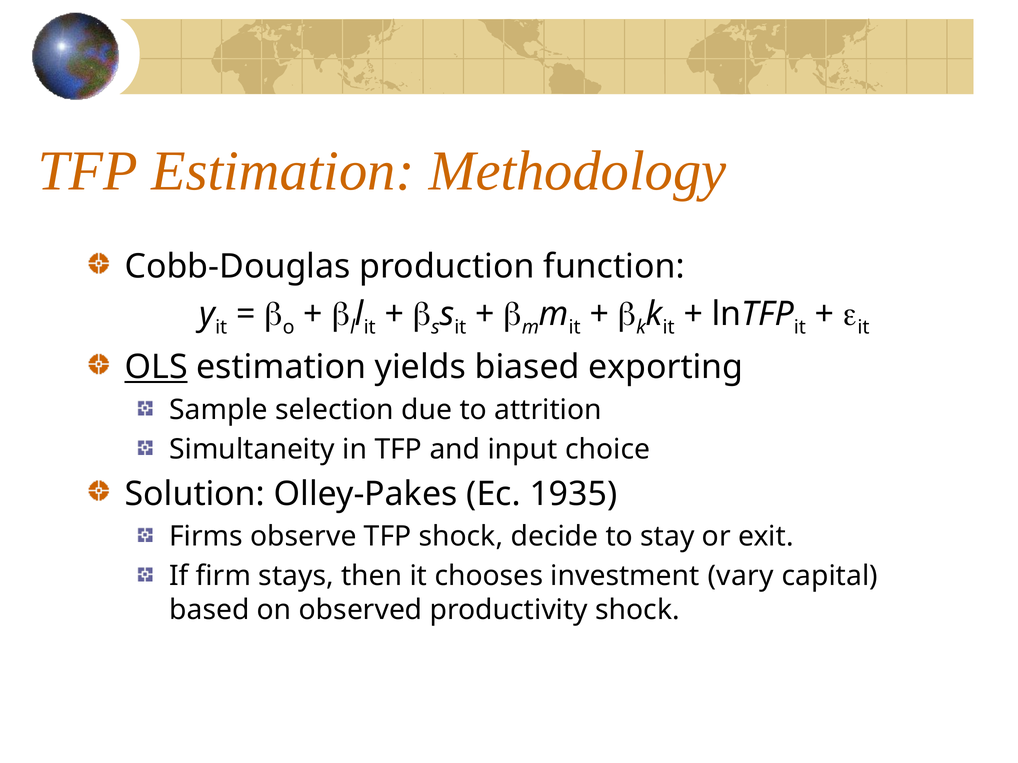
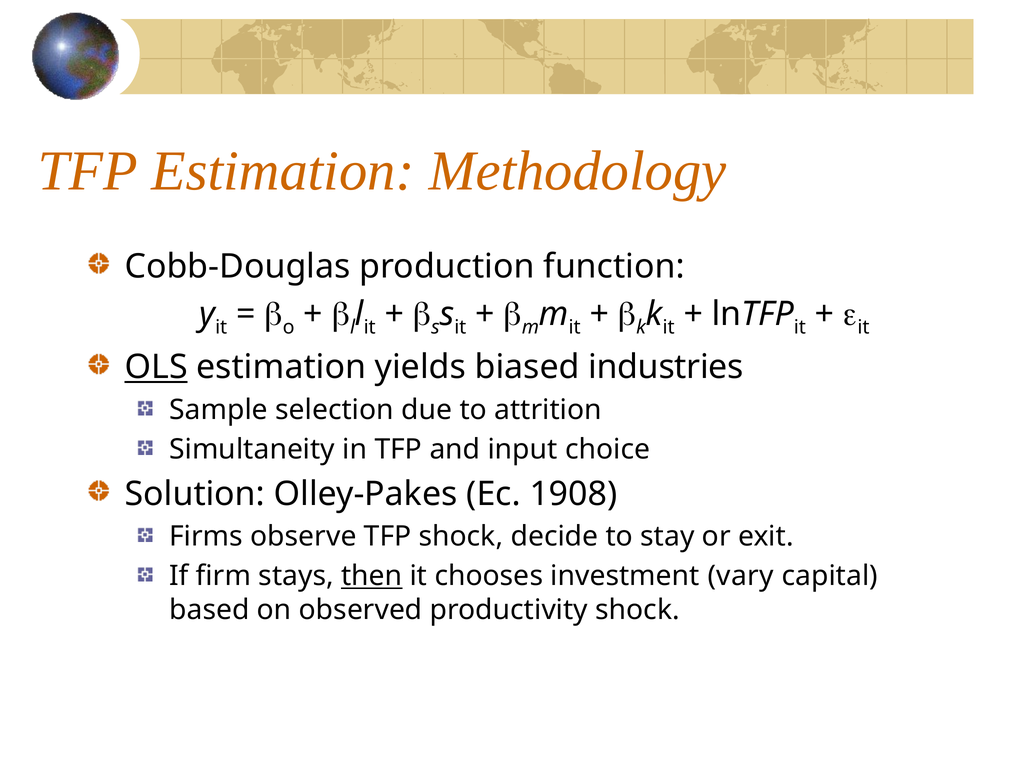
exporting: exporting -> industries (666, 368)
1935: 1935 -> 1908 (573, 494)
then underline: none -> present (372, 576)
